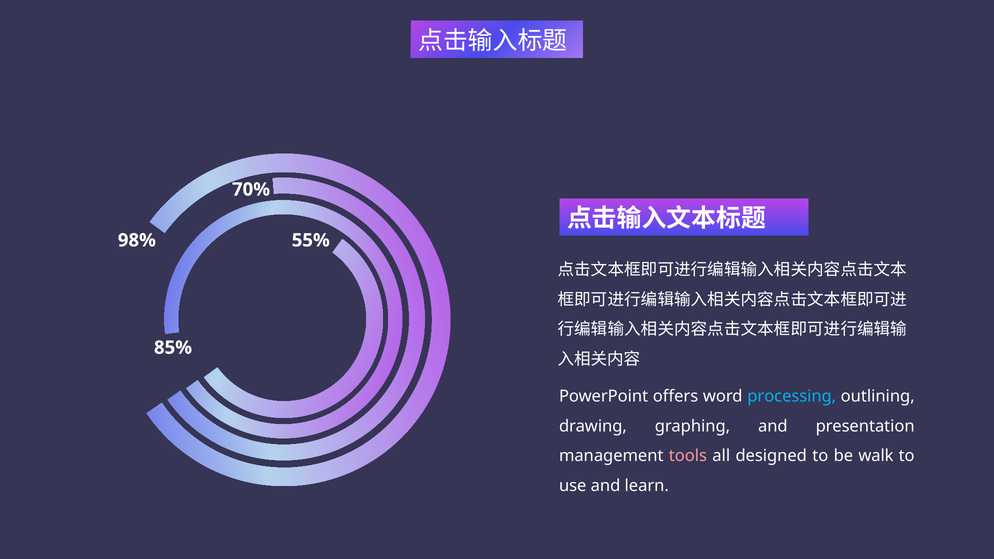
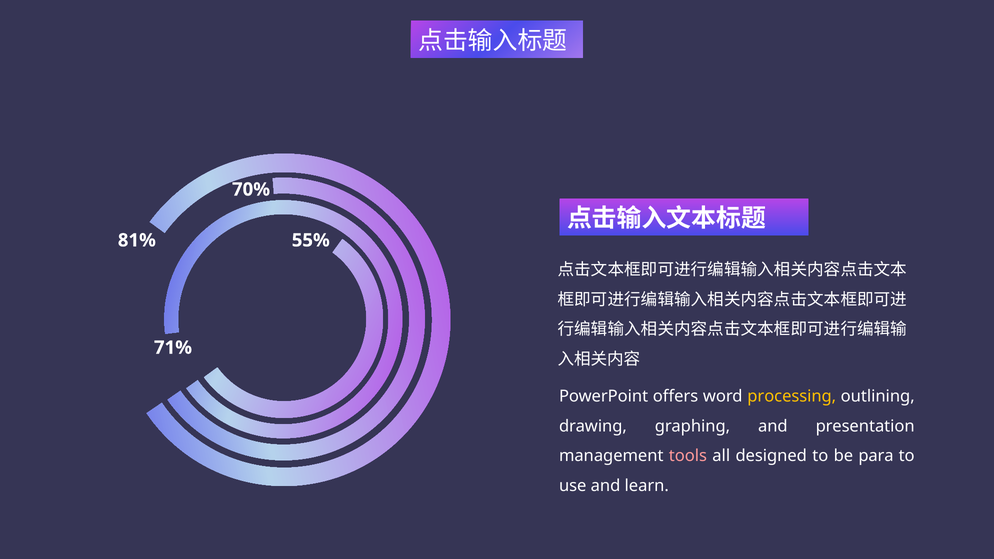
98%: 98% -> 81% (137, 240)
85%: 85% -> 71% (173, 348)
processing colour: light blue -> yellow (792, 396)
walk: walk -> para (876, 456)
